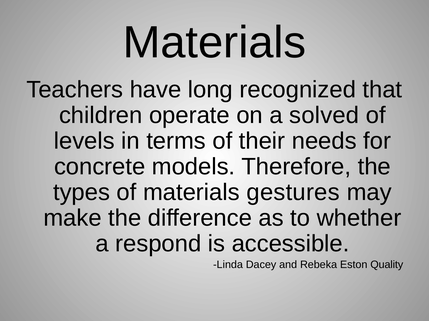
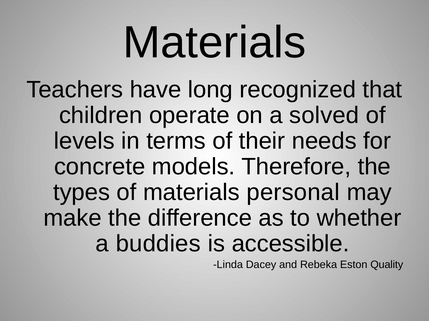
gestures: gestures -> personal (293, 193)
respond: respond -> buddies (158, 244)
